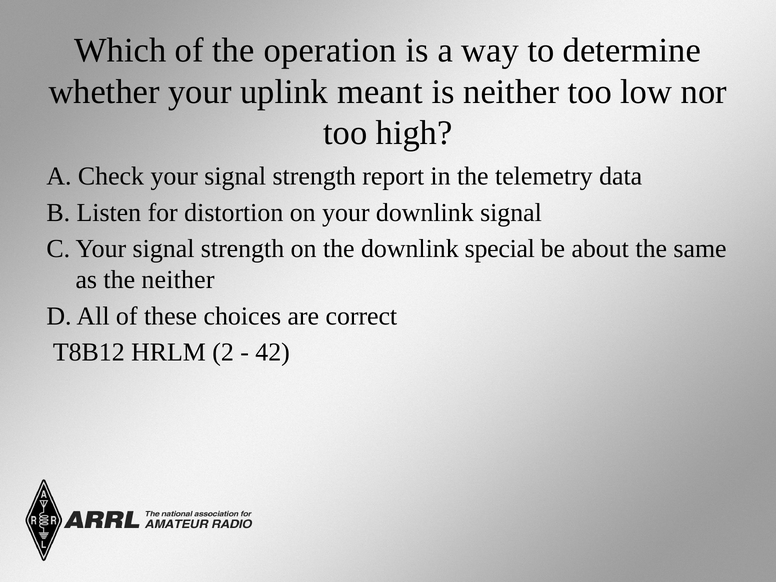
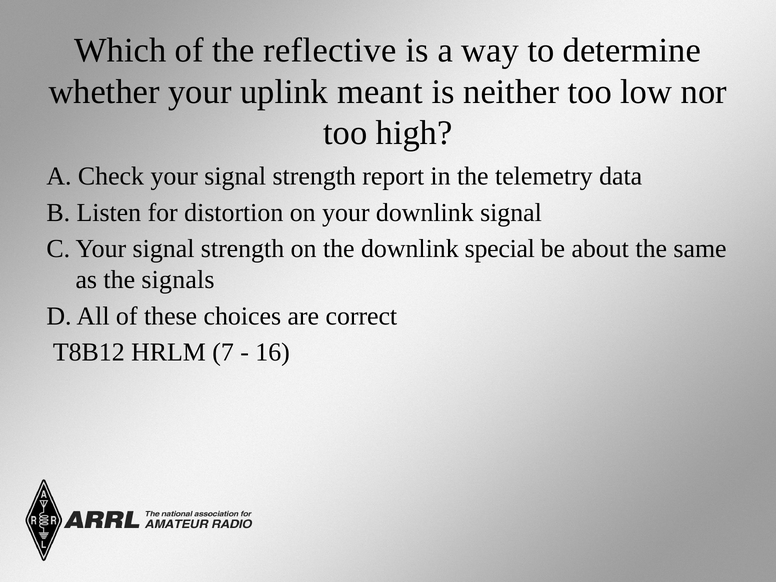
operation: operation -> reflective (330, 50)
the neither: neither -> signals (178, 280)
2: 2 -> 7 (223, 352)
42: 42 -> 16 (273, 352)
